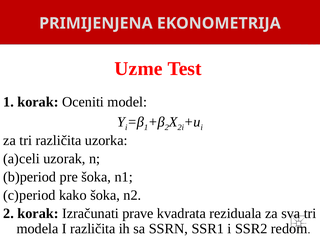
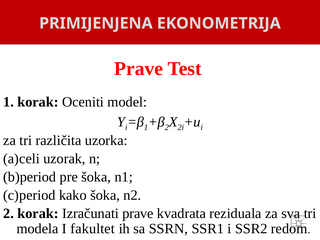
Uzme: Uzme -> Prave (139, 69)
I različita: različita -> fakultet (93, 229)
